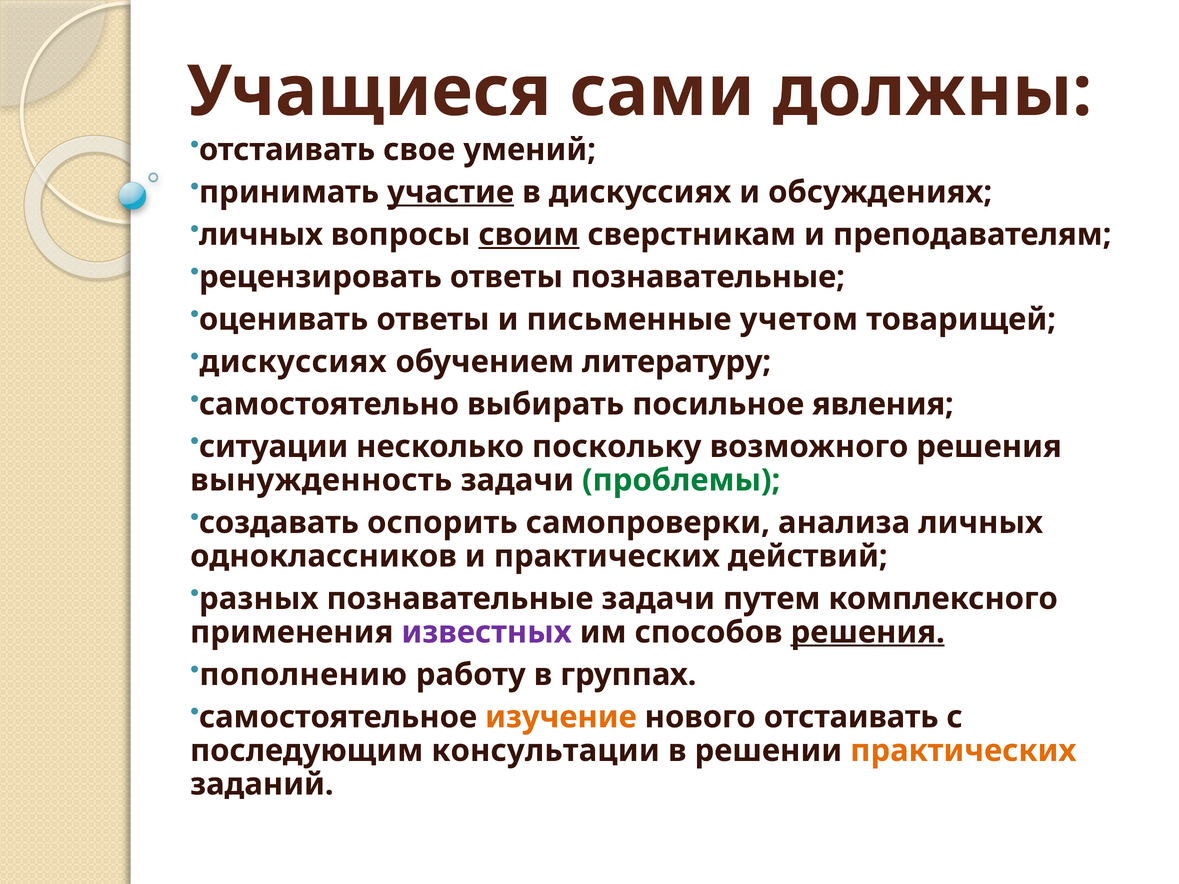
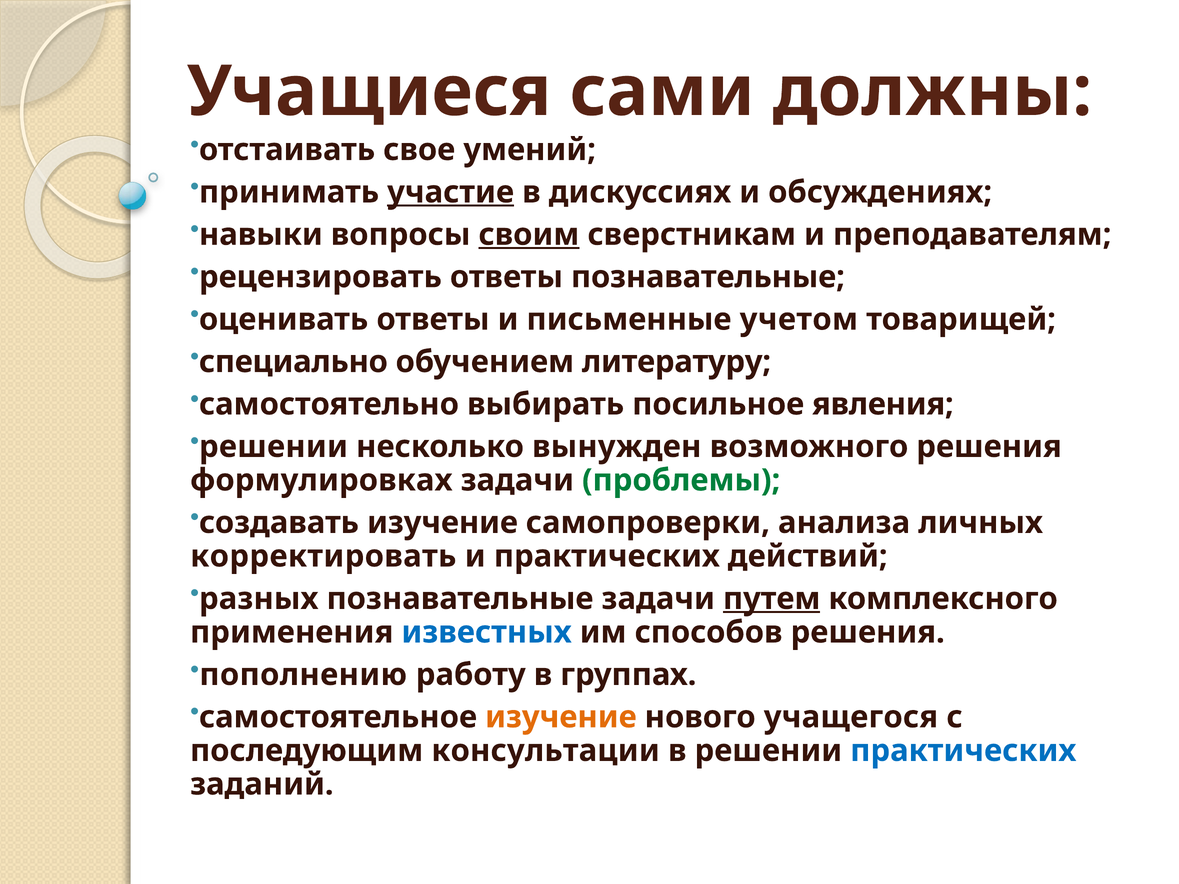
личных: личных -> навыки (261, 235)
дискуссиях: дискуссиях -> специально (293, 362)
ситуации: ситуации -> решении (273, 447)
поскольку: поскольку -> вынужден (617, 447)
вынужденность: вынужденность -> формулировках (321, 480)
создавать оспорить: оспорить -> изучение (443, 523)
одноклассников: одноклассников -> корректировать (323, 556)
путем underline: none -> present (772, 599)
известных colour: purple -> blue (487, 632)
решения underline: present -> none (868, 632)
нового отстаивать: отстаивать -> учащегося (851, 717)
практических colour: orange -> blue (963, 751)
